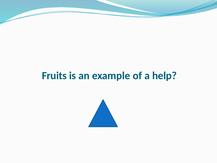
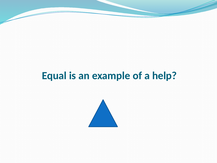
Fruits: Fruits -> Equal (54, 76)
